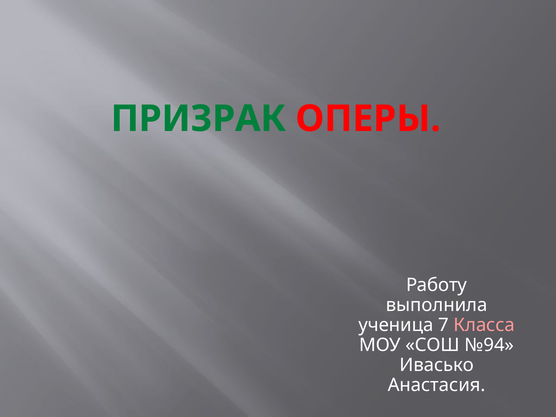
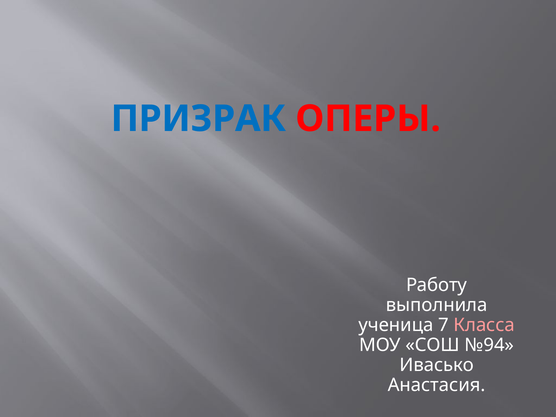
ПРИЗРАК colour: green -> blue (198, 119)
